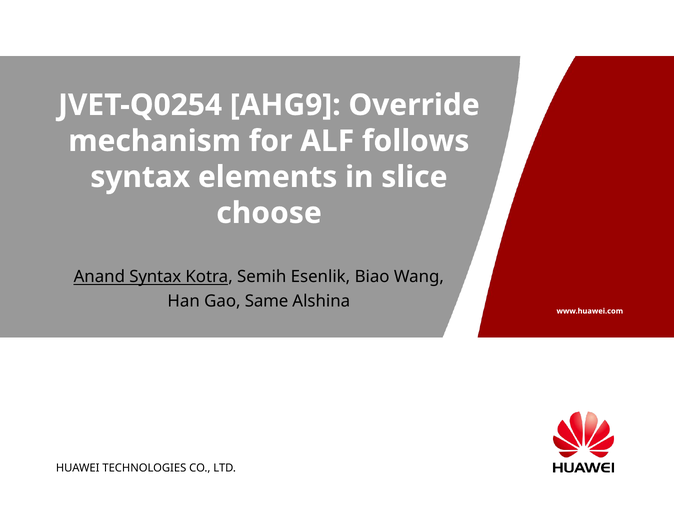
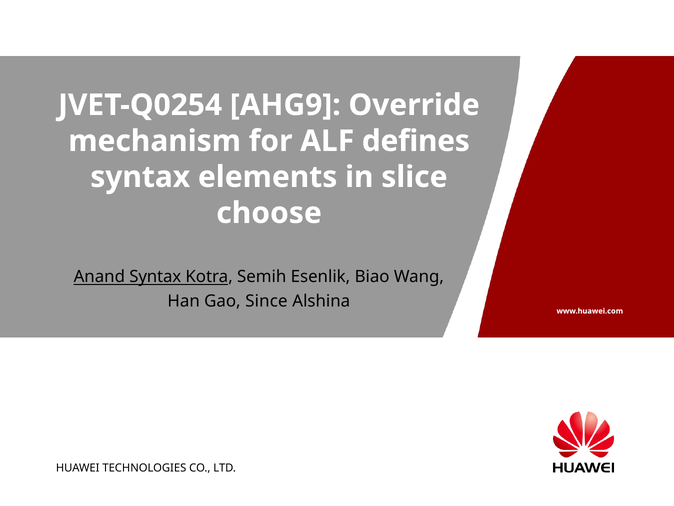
follows: follows -> defines (416, 141)
Same: Same -> Since (266, 301)
